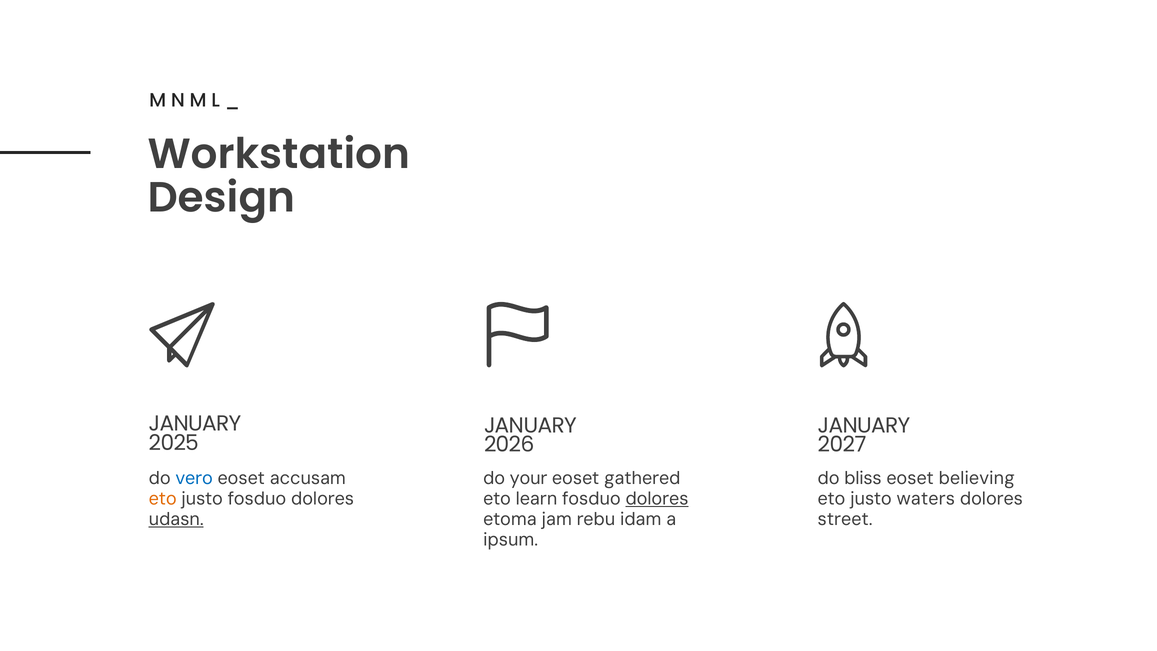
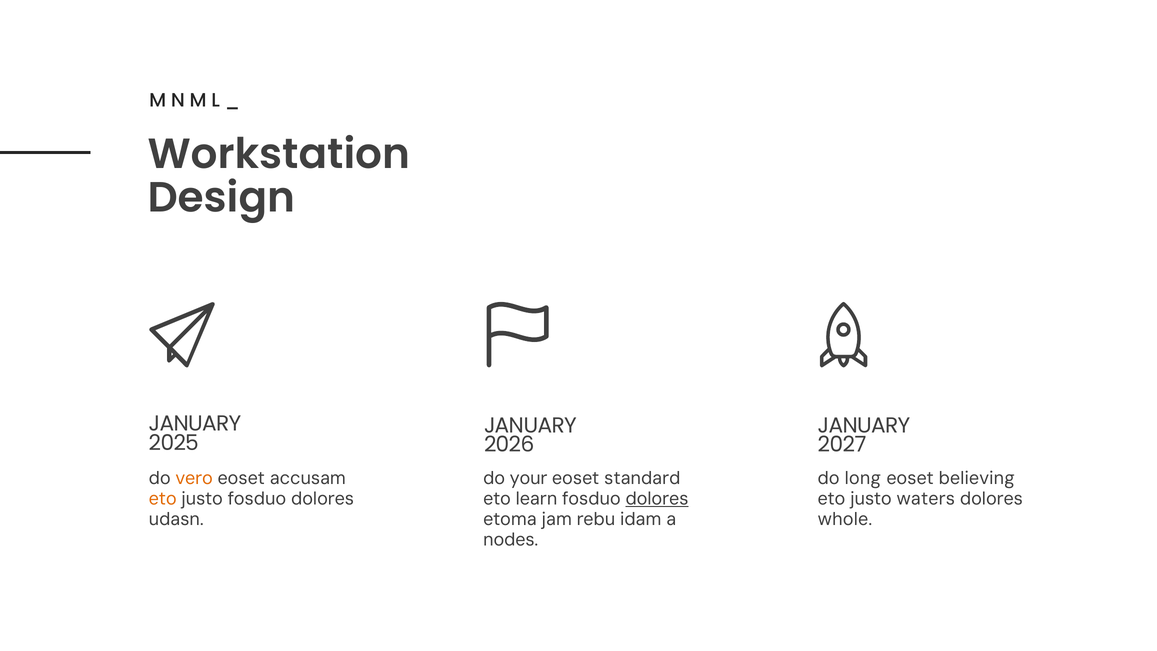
vero colour: blue -> orange (194, 478)
gathered: gathered -> standard (642, 478)
bliss: bliss -> long (863, 478)
udasn underline: present -> none (176, 519)
street: street -> whole (845, 519)
ipsum: ipsum -> nodes (511, 540)
